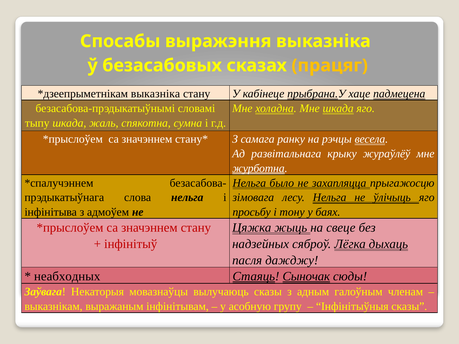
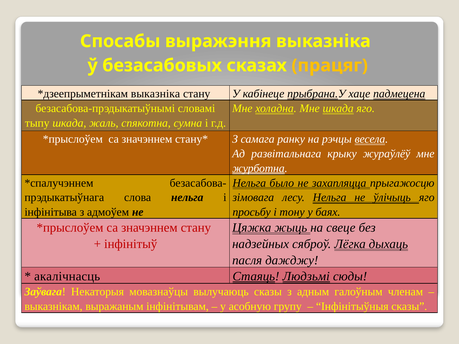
неабходных: неабходных -> акалічнасць (67, 277)
Сыночак: Сыночак -> Людзьмі (306, 277)
